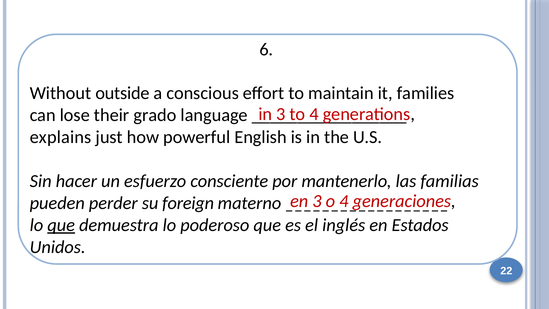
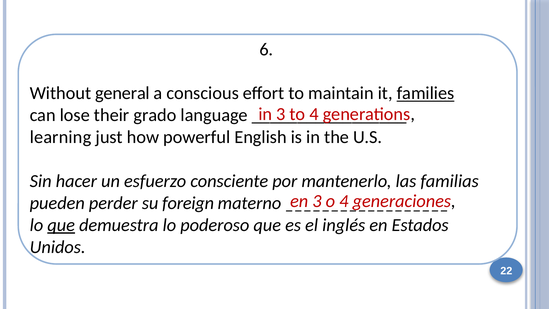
outside: outside -> general (123, 93)
families underline: none -> present (426, 93)
explains: explains -> learning (61, 137)
